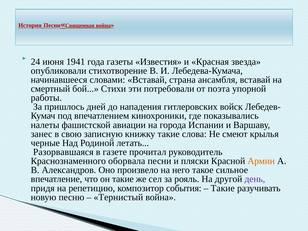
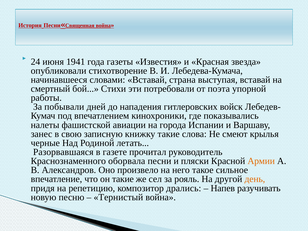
ансамбля: ансамбля -> выступая (218, 80)
пришлось: пришлось -> побывали (64, 107)
день colour: purple -> orange (255, 179)
события: события -> дрались (184, 188)
Такие: Такие -> Напев (223, 188)
